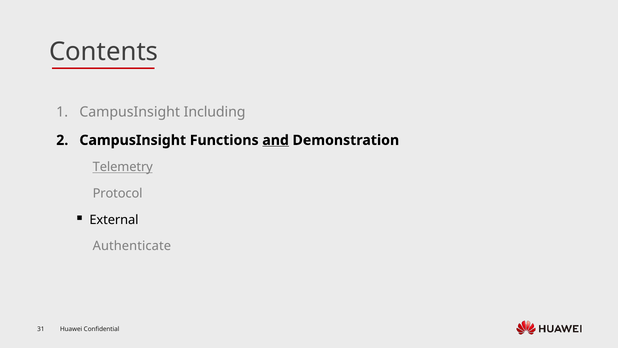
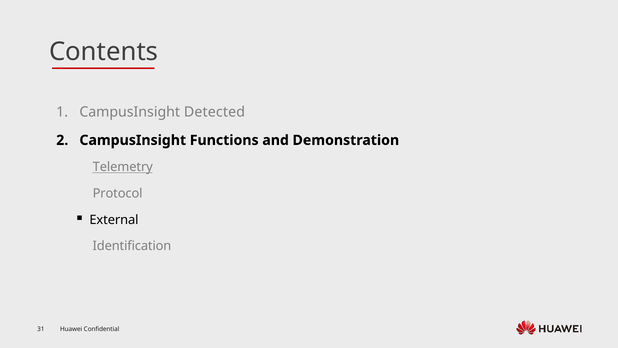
Including: Including -> Detected (214, 112)
and underline: present -> none (276, 140)
Authenticate: Authenticate -> Identification (132, 246)
